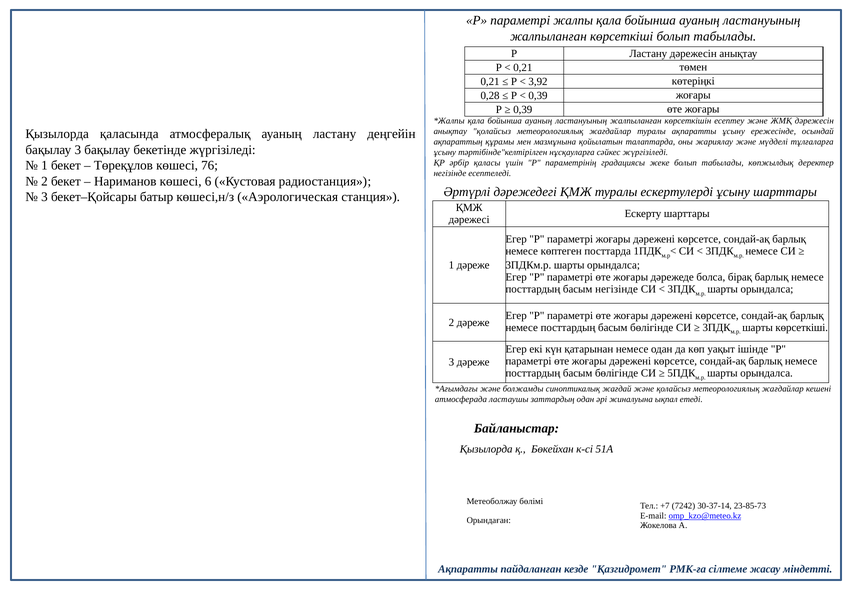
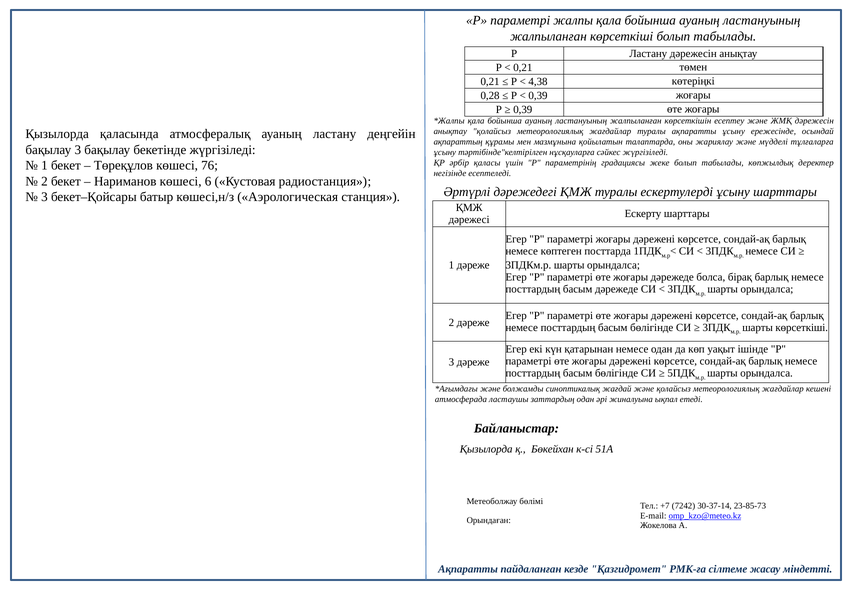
3,92: 3,92 -> 4,38 (538, 82)
басым негізінде: негізінде -> дәрежеде (617, 289)
